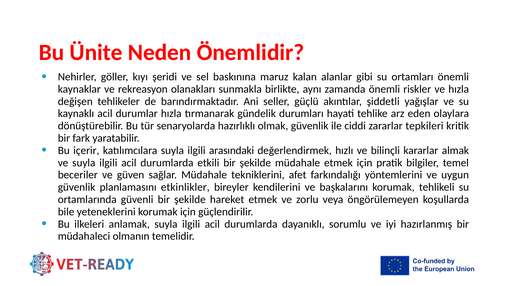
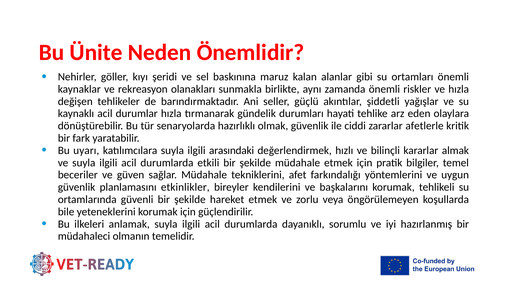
tepkileri: tepkileri -> afetlerle (424, 126)
içerir: içerir -> uyarı (86, 150)
